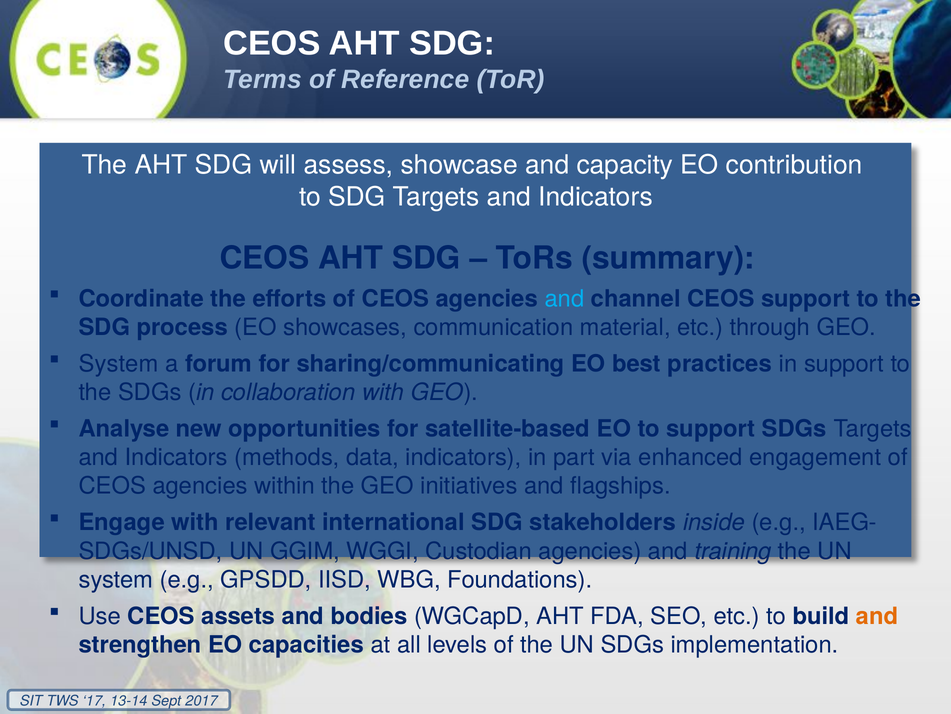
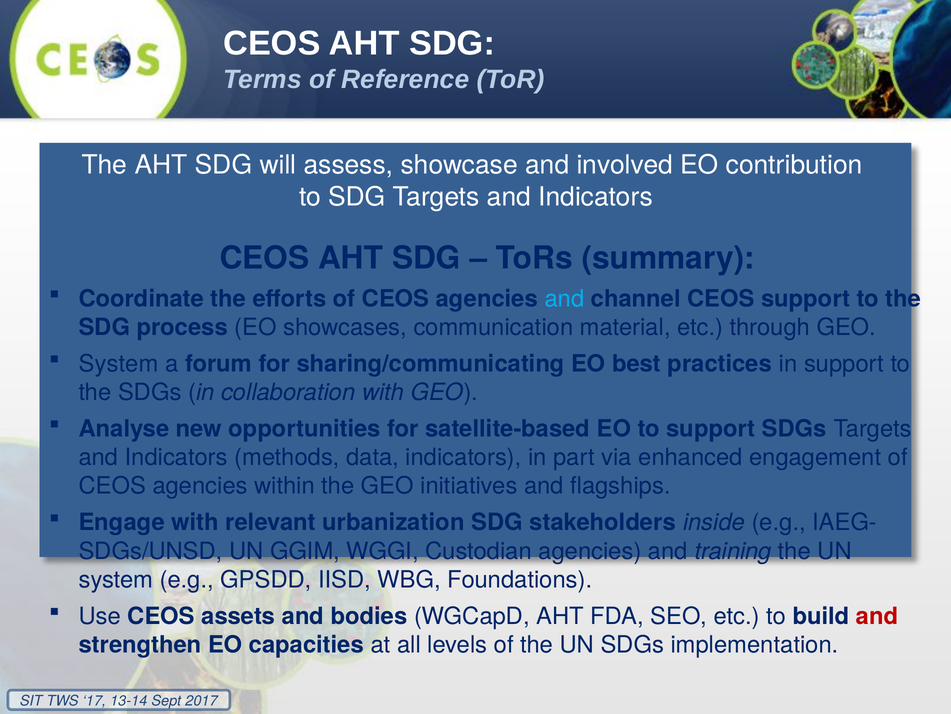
capacity: capacity -> involved (625, 165)
international: international -> urbanization (393, 522)
and colour: orange -> red (877, 616)
